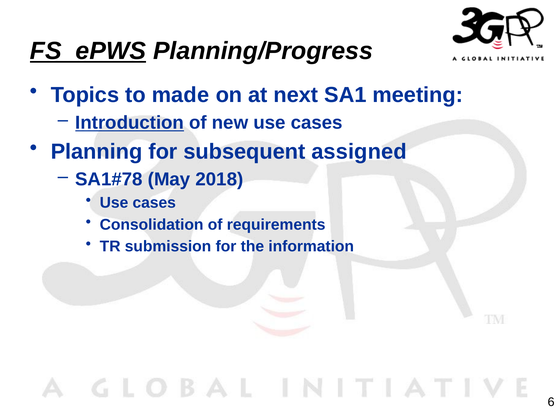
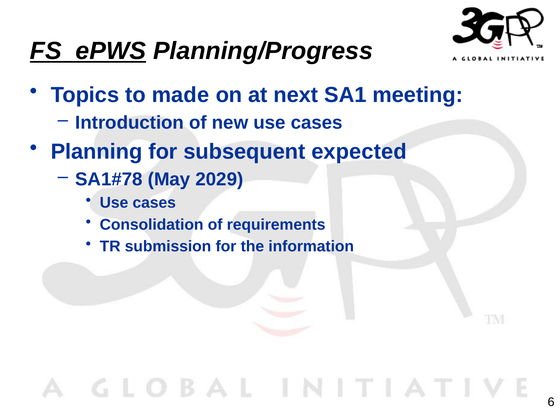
Introduction underline: present -> none (130, 123)
assigned: assigned -> expected (359, 152)
2018: 2018 -> 2029 (219, 179)
